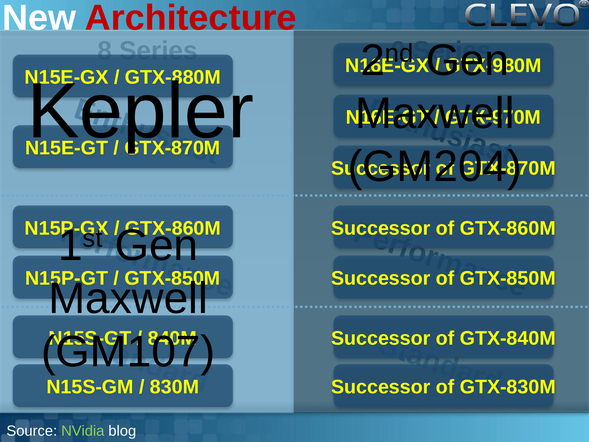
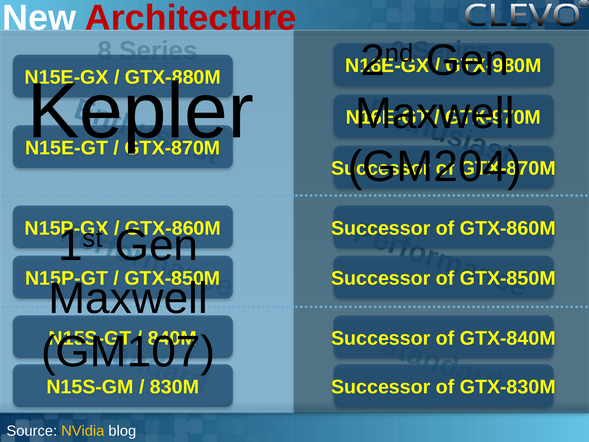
NVidia colour: light green -> yellow (83, 431)
